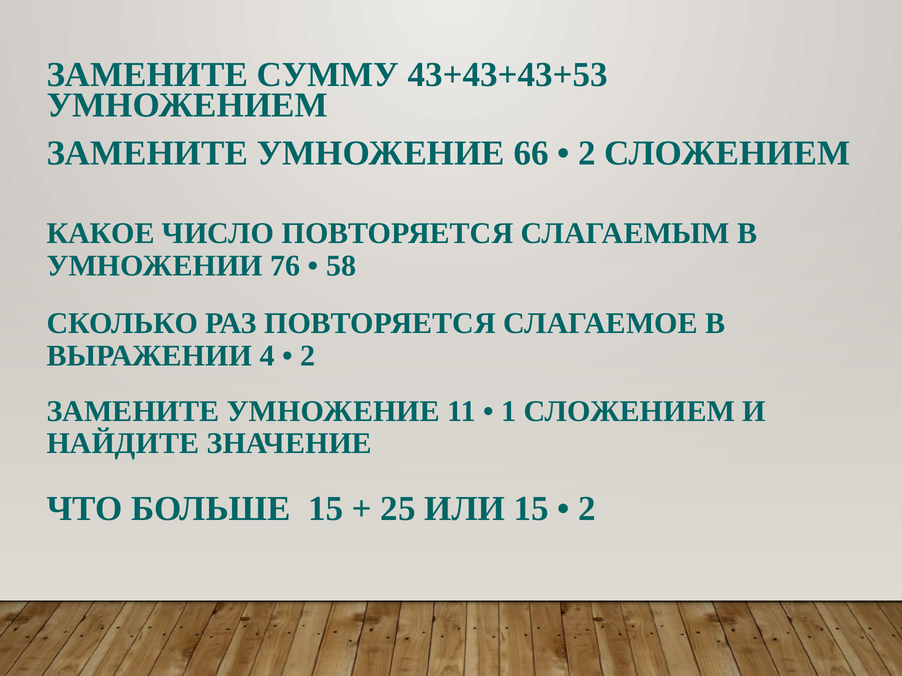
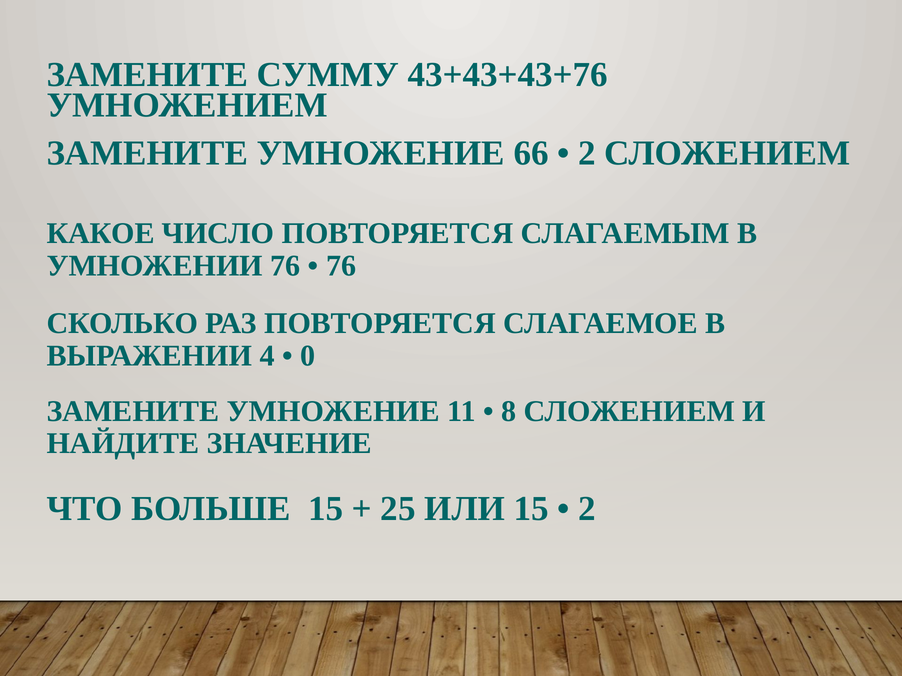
43+43+43+53: 43+43+43+53 -> 43+43+43+76 (508, 75)
58: 58 -> 76 (341, 266)
2: 2 -> 0 (308, 356)
1: 1 -> 8 (509, 411)
